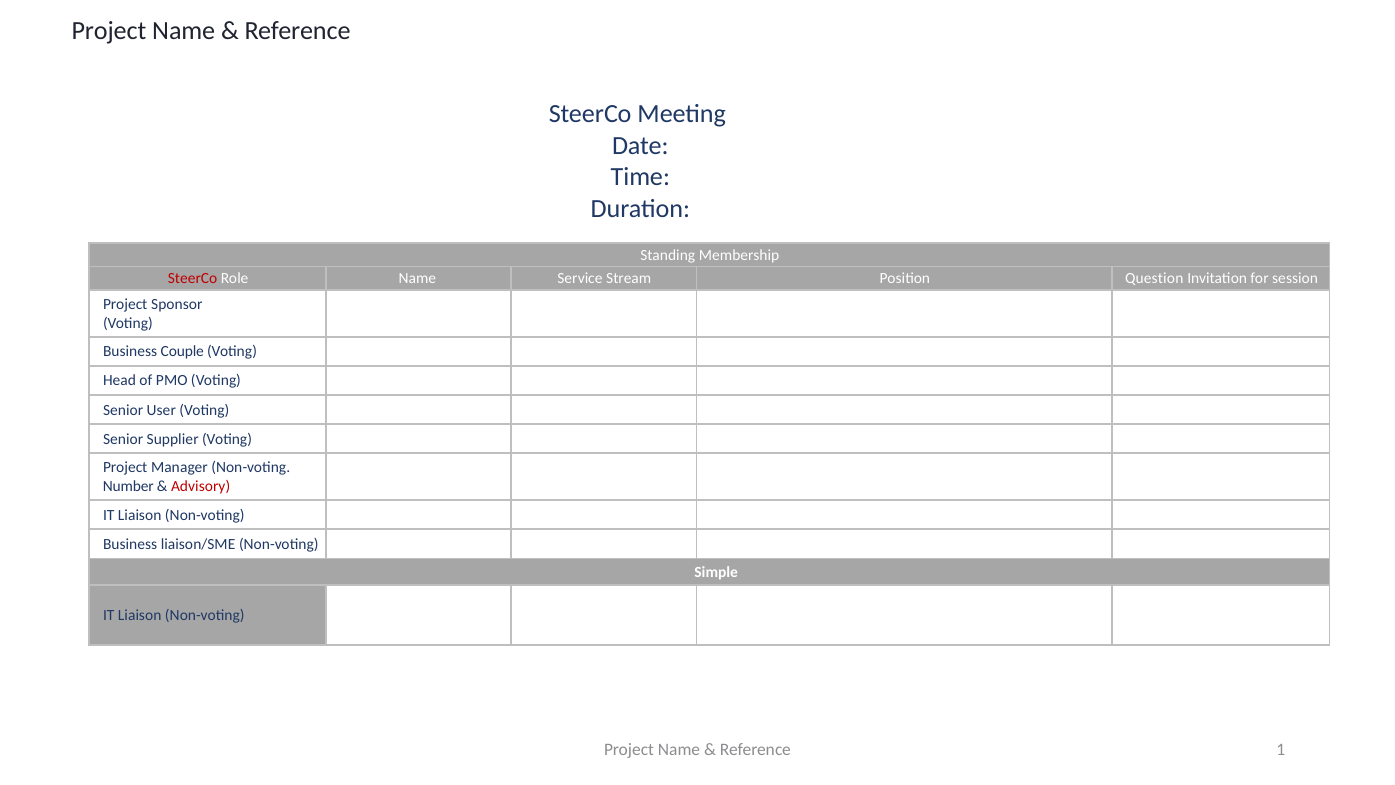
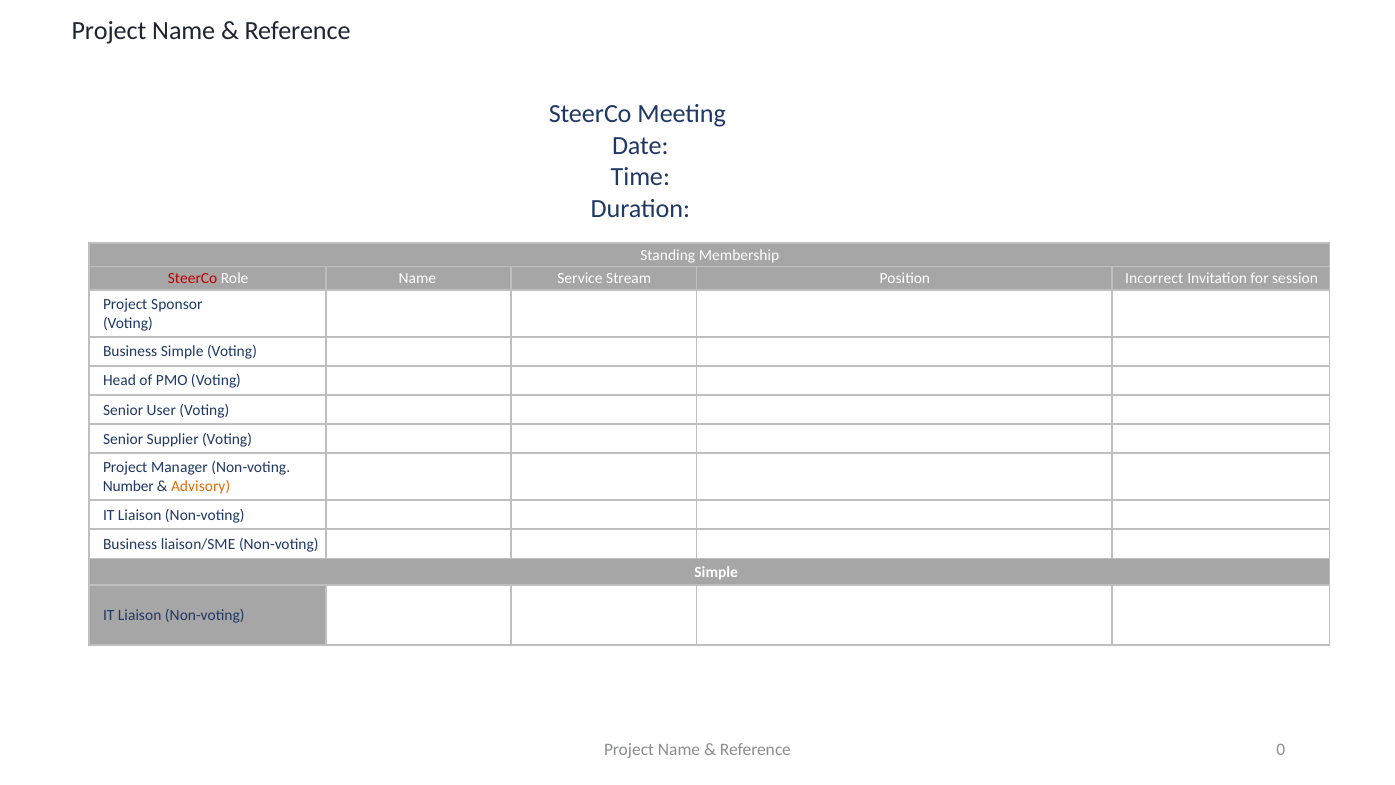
Question: Question -> Incorrect (1154, 278)
Business Couple: Couple -> Simple (182, 352)
Advisory colour: red -> orange (201, 486)
1: 1 -> 0 (1281, 749)
